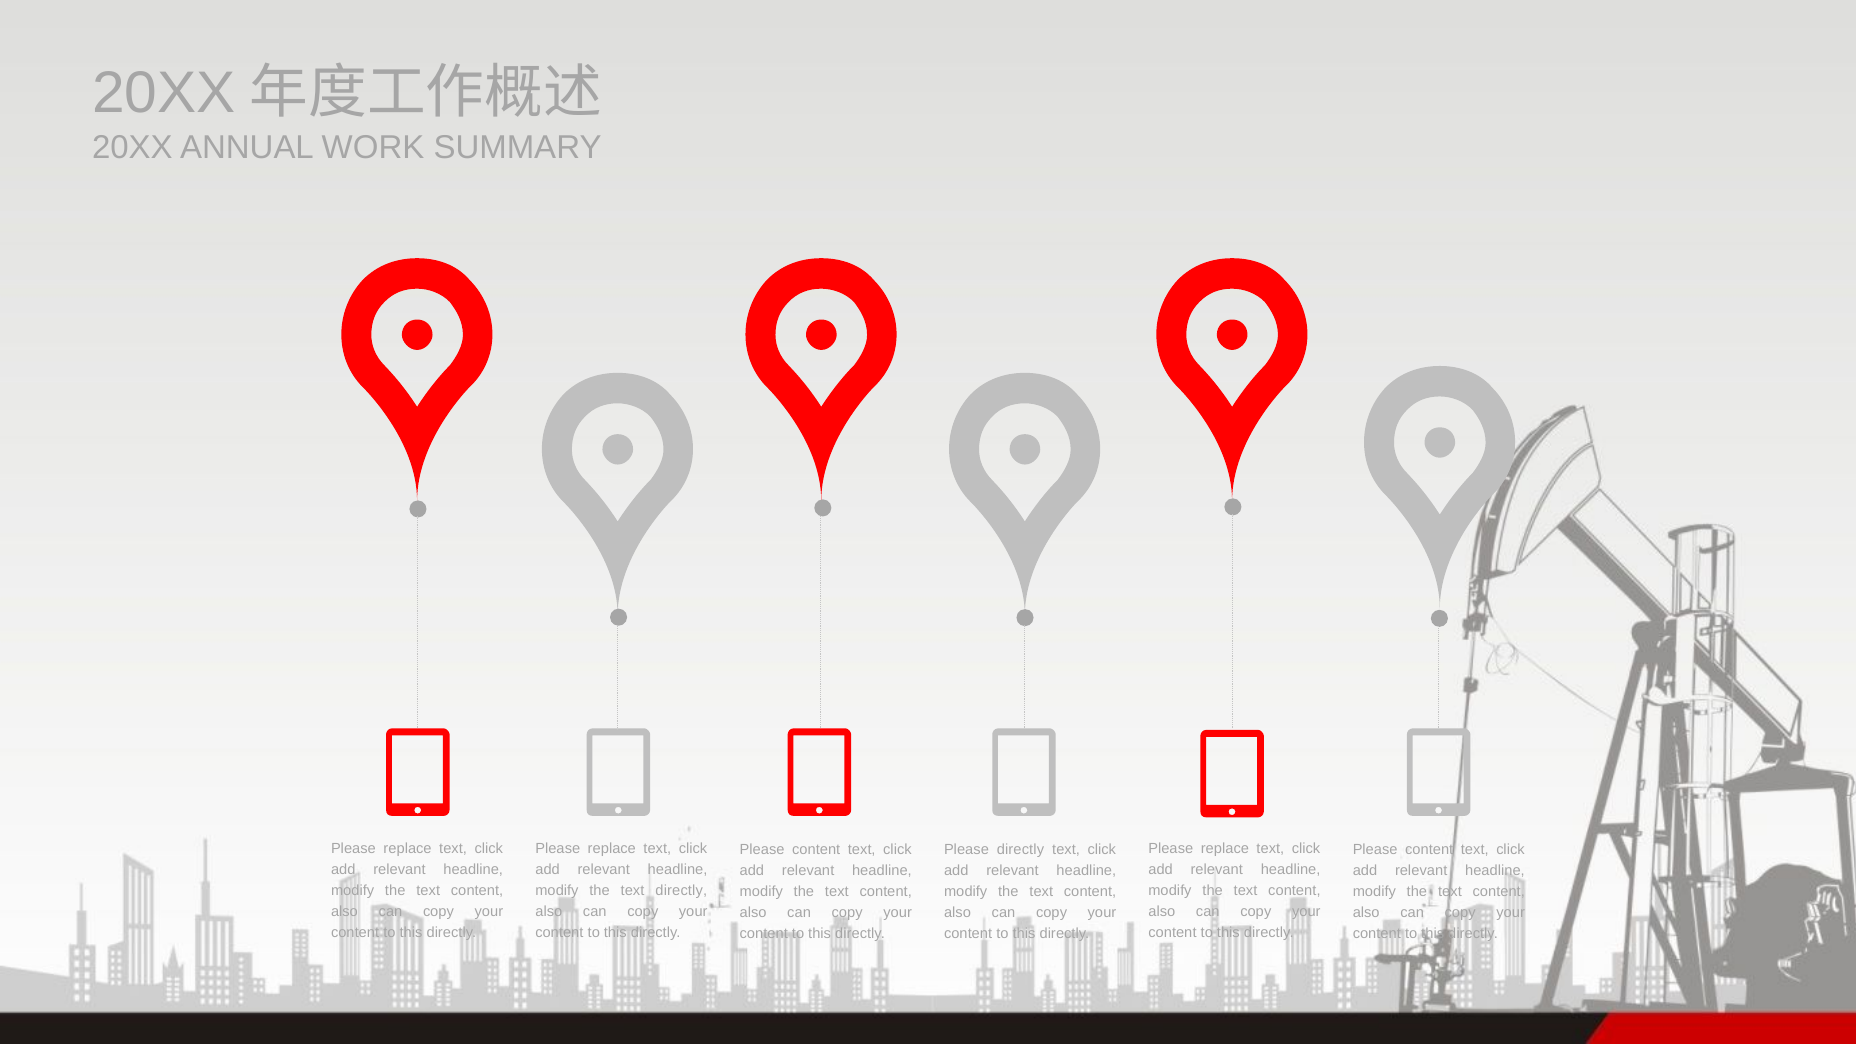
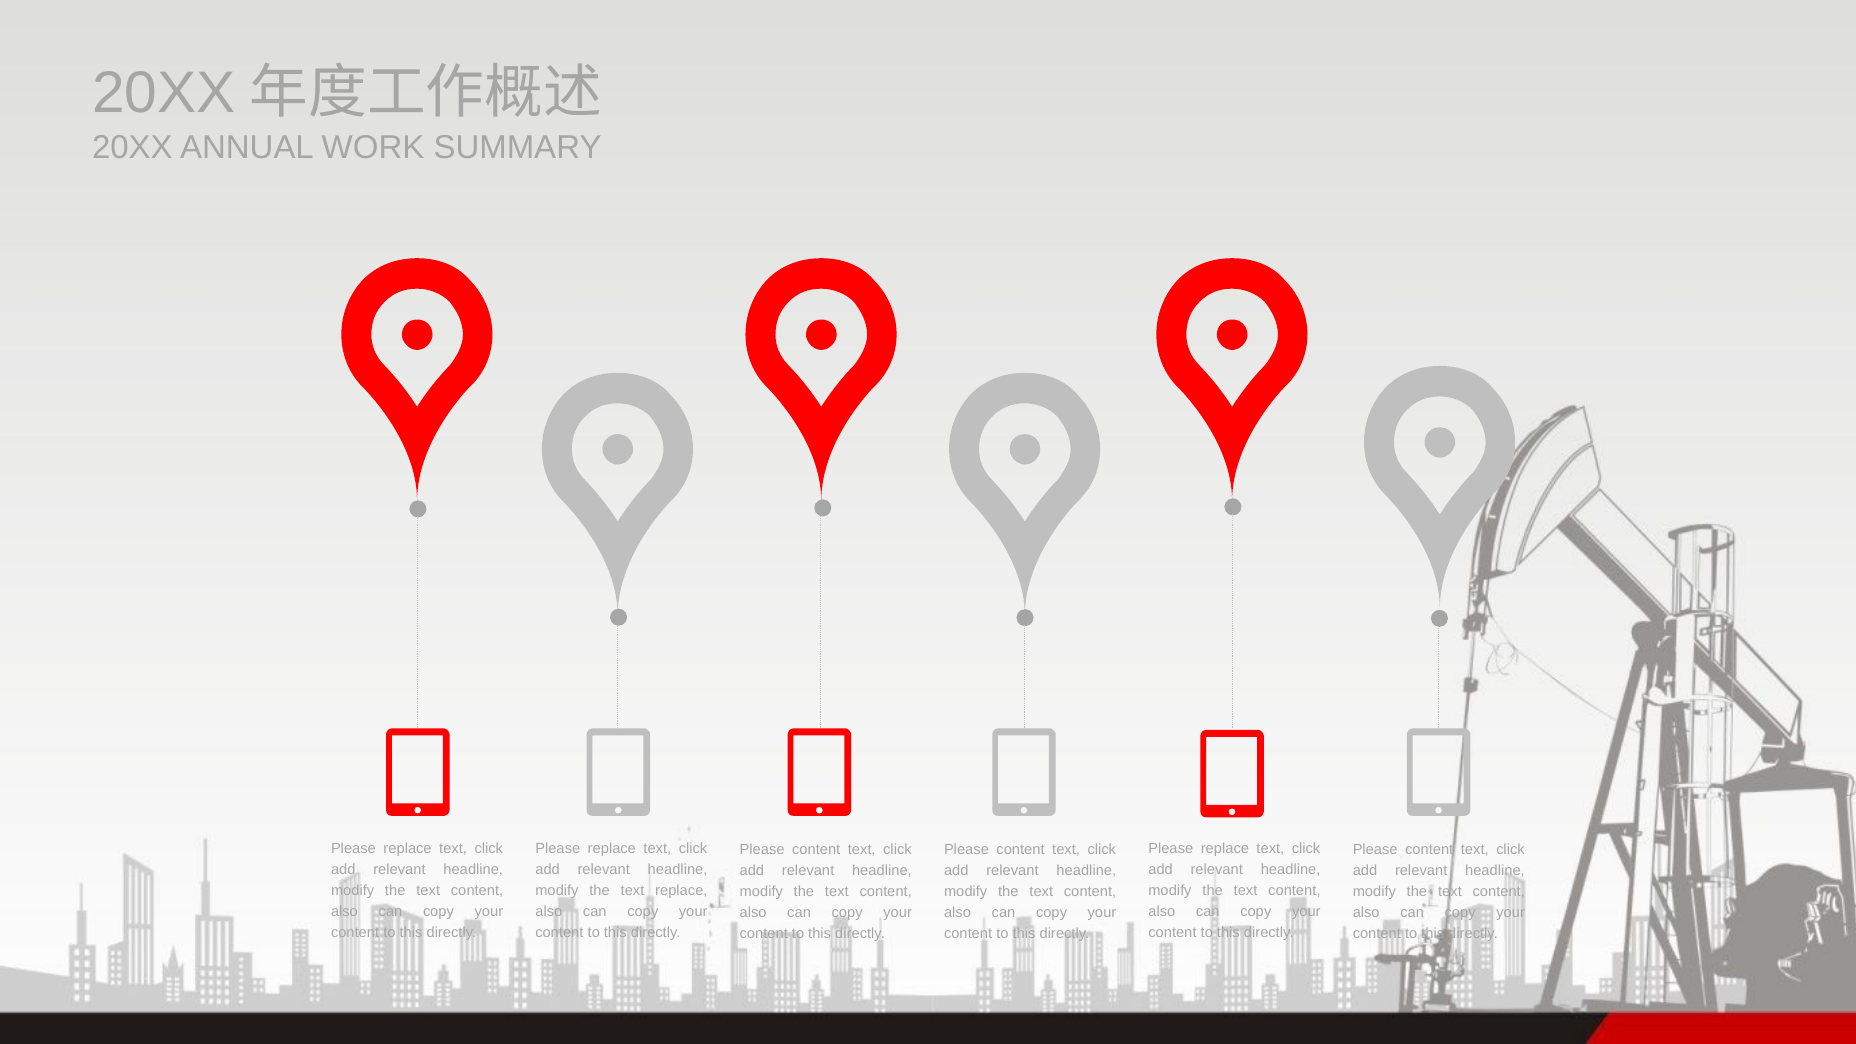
directly: directly -> content (1021, 849)
text directly: directly -> replace (681, 891)
